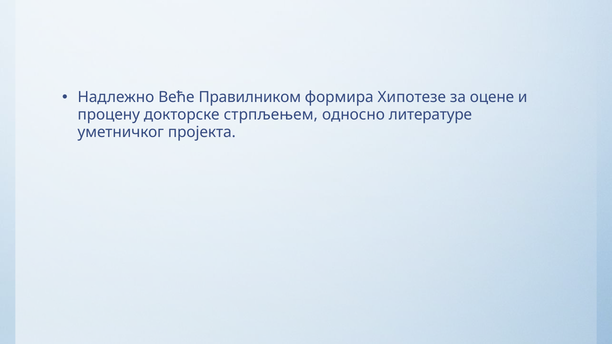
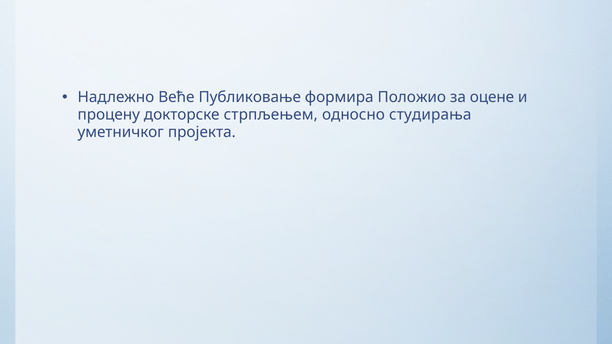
Правилником: Правилником -> Публиковање (250, 97)
Хипотезе: Хипотезе -> Положио (412, 97)
литературе: литературе -> студирања (430, 115)
